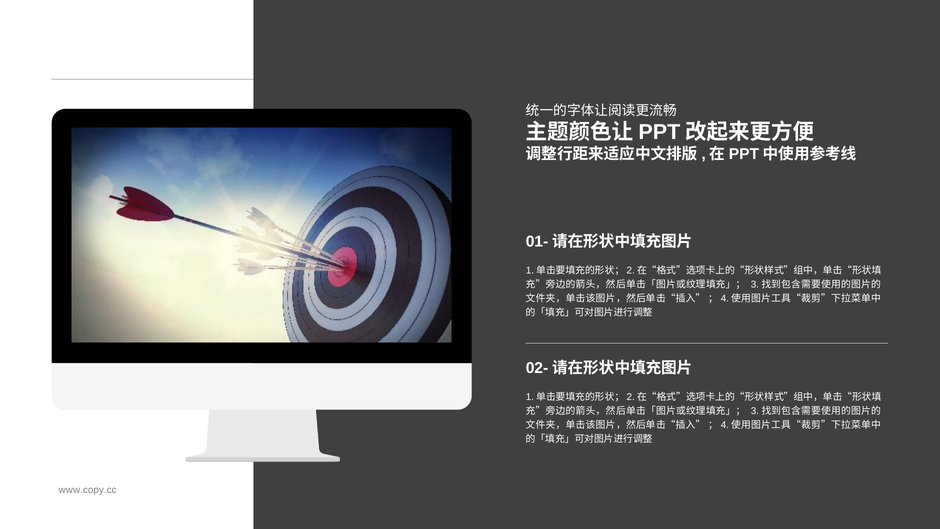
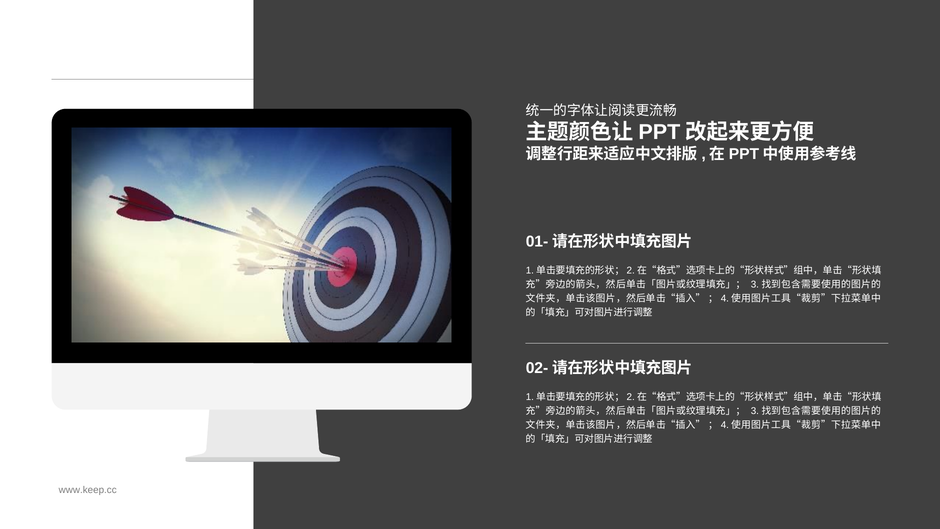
www.copy.cc: www.copy.cc -> www.keep.cc (88, 490)
